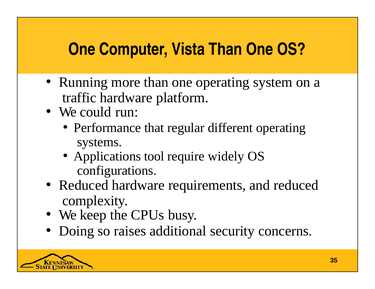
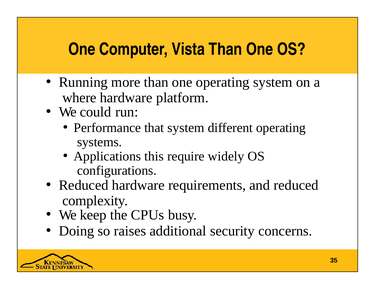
traffic: traffic -> where (79, 98)
that regular: regular -> system (186, 128)
tool: tool -> this (154, 157)
